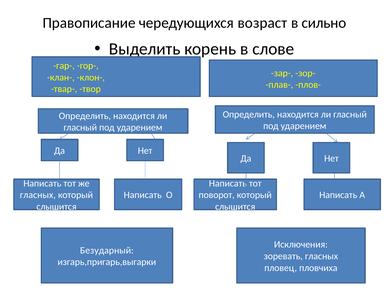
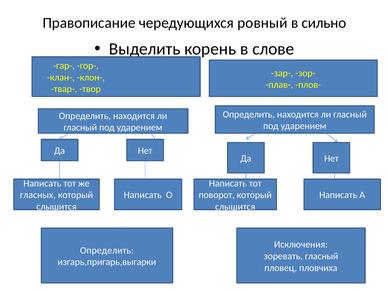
возраст: возраст -> ровный (262, 23)
Безударный: Безударный -> Определить (107, 250)
зоревать гласных: гласных -> гласный (322, 256)
